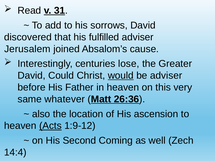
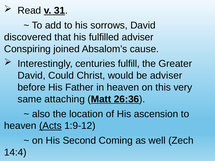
Jerusalem: Jerusalem -> Conspiring (27, 49)
lose: lose -> fulfill (129, 64)
would underline: present -> none (121, 76)
whatever: whatever -> attaching (65, 99)
